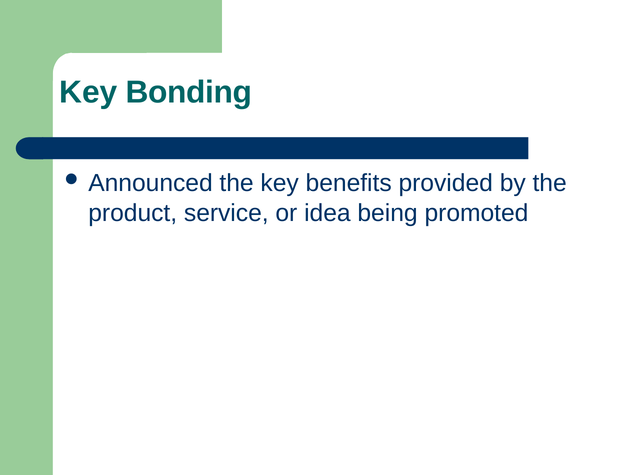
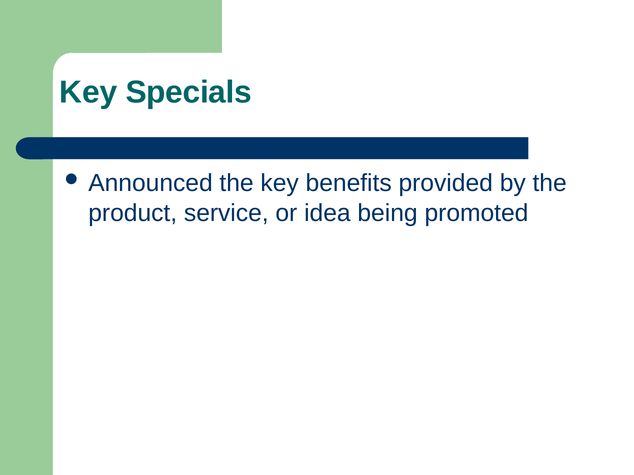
Bonding: Bonding -> Specials (189, 92)
